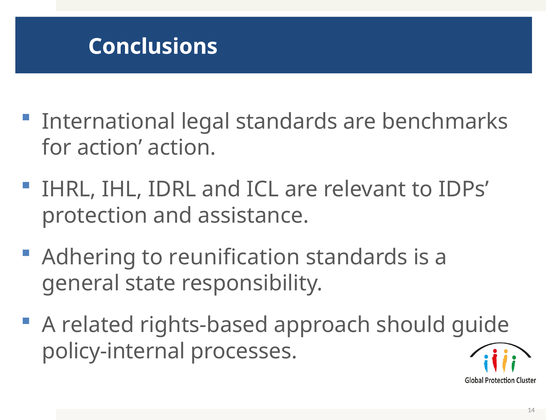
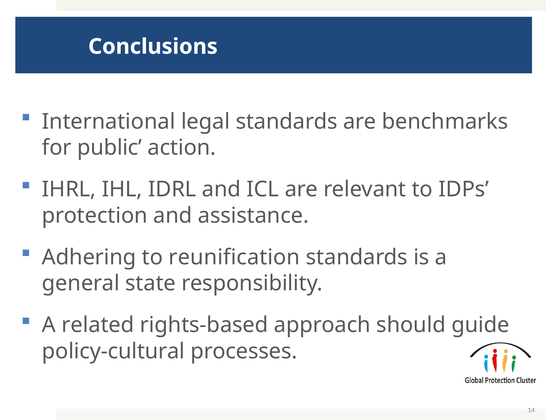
for action: action -> public (110, 148)
policy-internal: policy-internal -> policy-cultural (113, 351)
